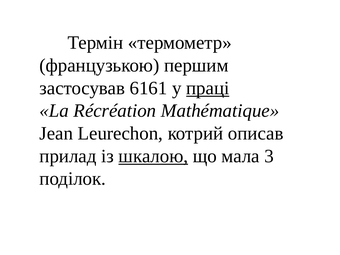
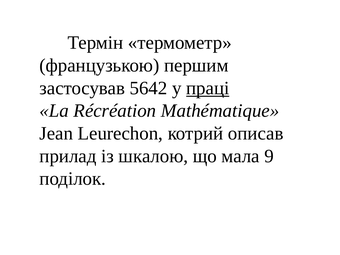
6161: 6161 -> 5642 (149, 88)
шкалою underline: present -> none (153, 156)
3: 3 -> 9 (269, 156)
